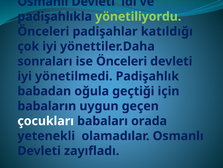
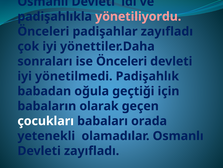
yönetiliyordu colour: light green -> pink (138, 16)
padişahlar katıldığı: katıldığı -> zayıfladı (167, 31)
uygun: uygun -> olarak (99, 106)
